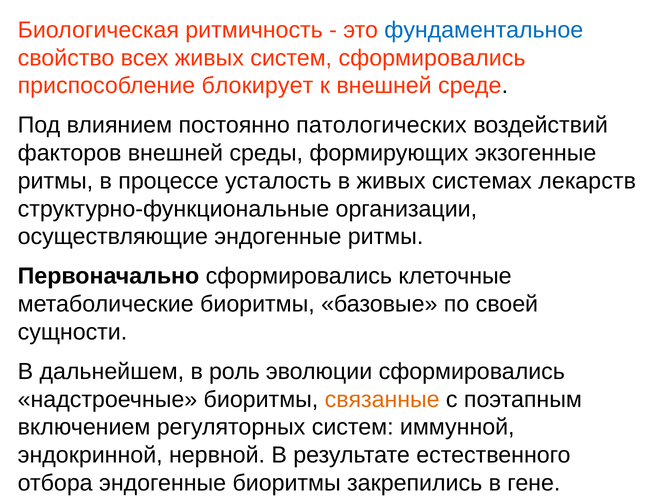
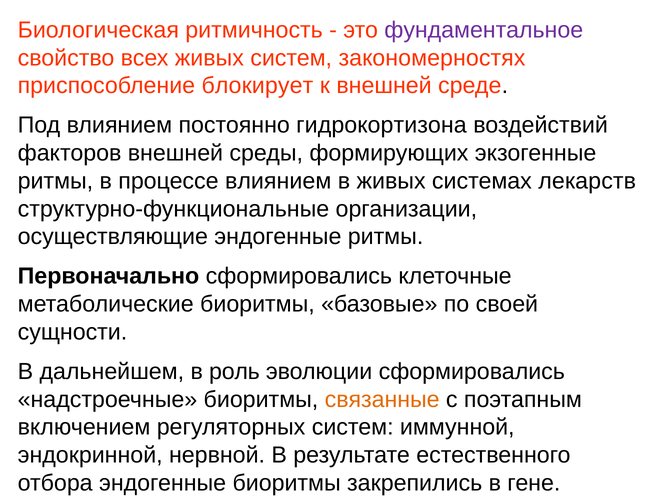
фундаментальное colour: blue -> purple (484, 30)
систем сформировались: сформировались -> закономерностях (432, 58)
патологических: патологических -> гидрокортизона (382, 125)
процессе усталость: усталость -> влиянием (278, 181)
